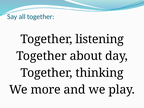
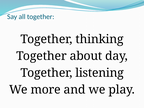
listening: listening -> thinking (100, 39)
thinking: thinking -> listening (100, 73)
